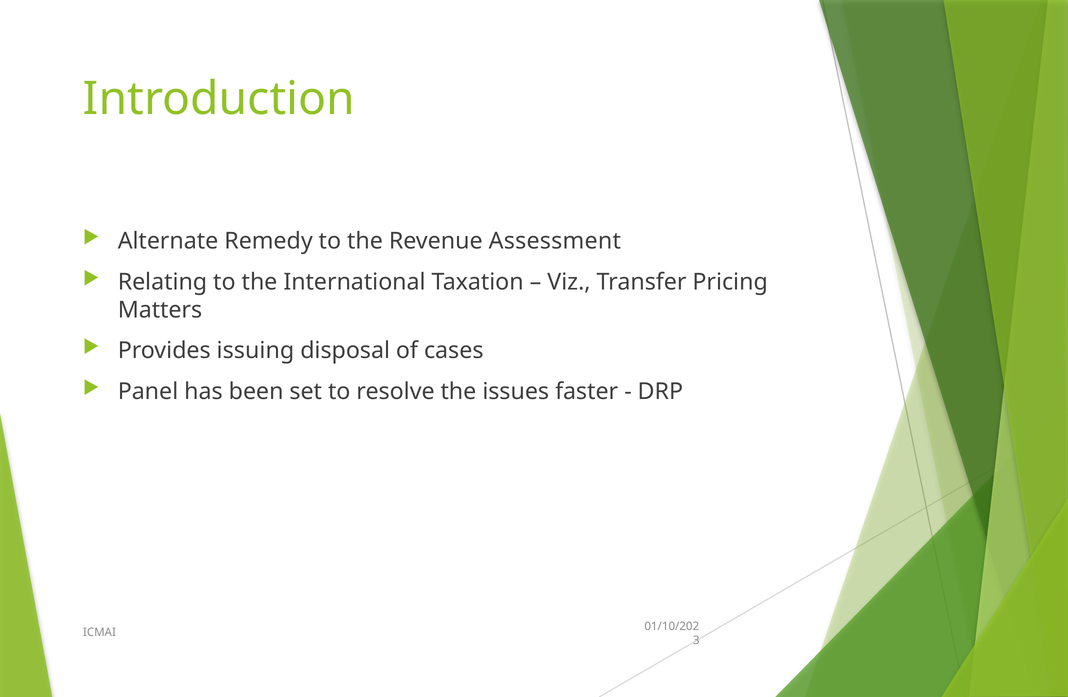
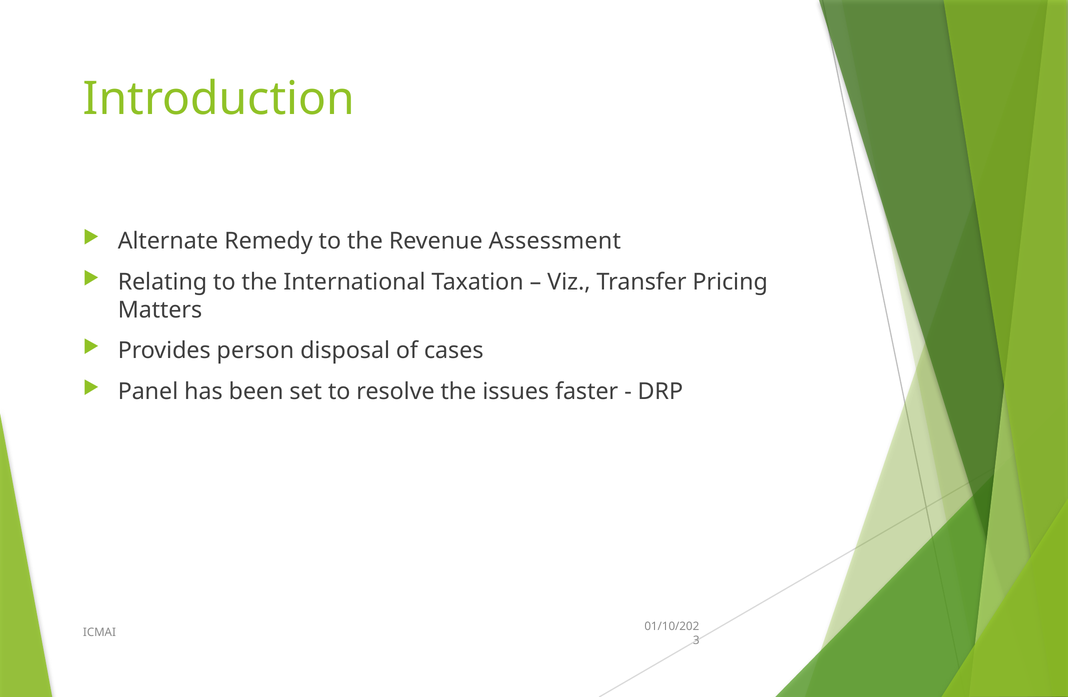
issuing: issuing -> person (255, 350)
